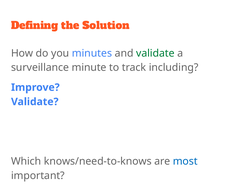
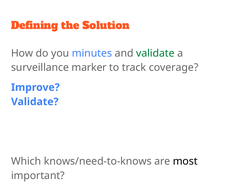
minute: minute -> marker (89, 68)
including: including -> coverage (174, 68)
most colour: blue -> black (185, 162)
